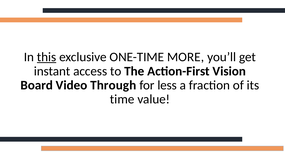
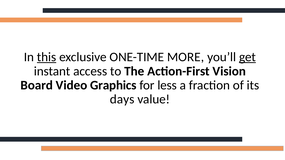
get underline: none -> present (247, 57)
Through: Through -> Graphics (113, 85)
time: time -> days (122, 99)
